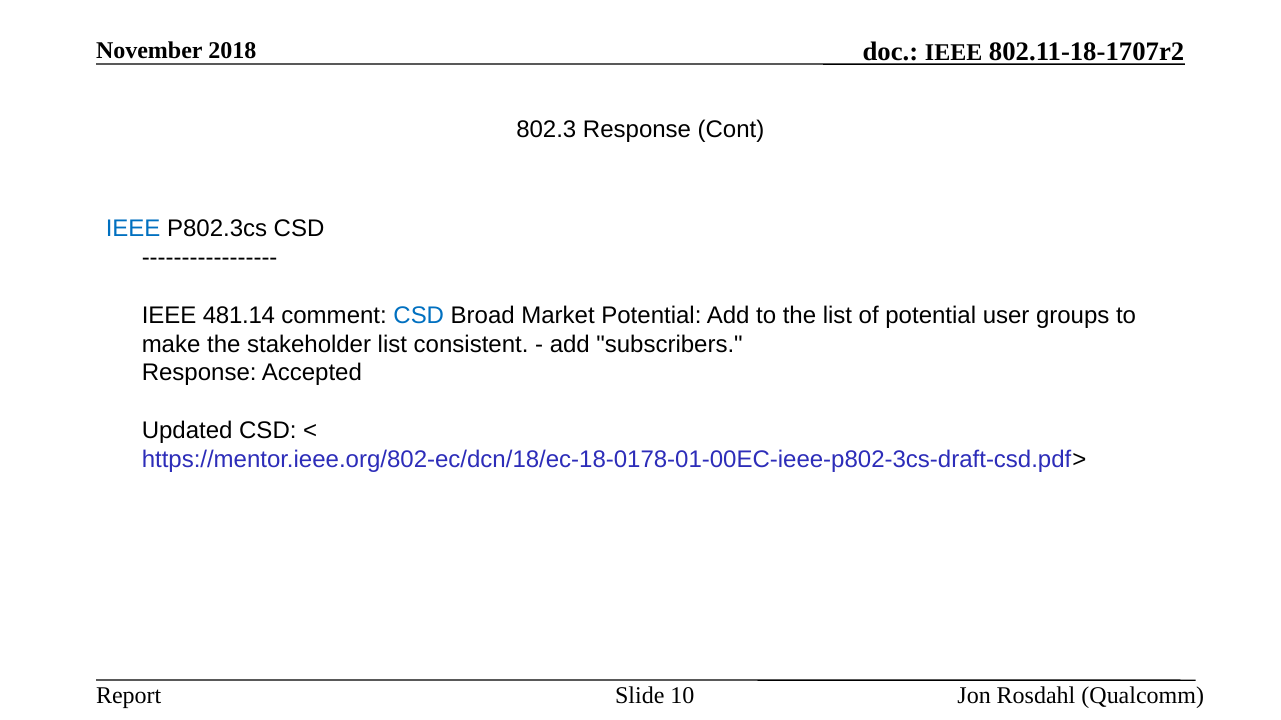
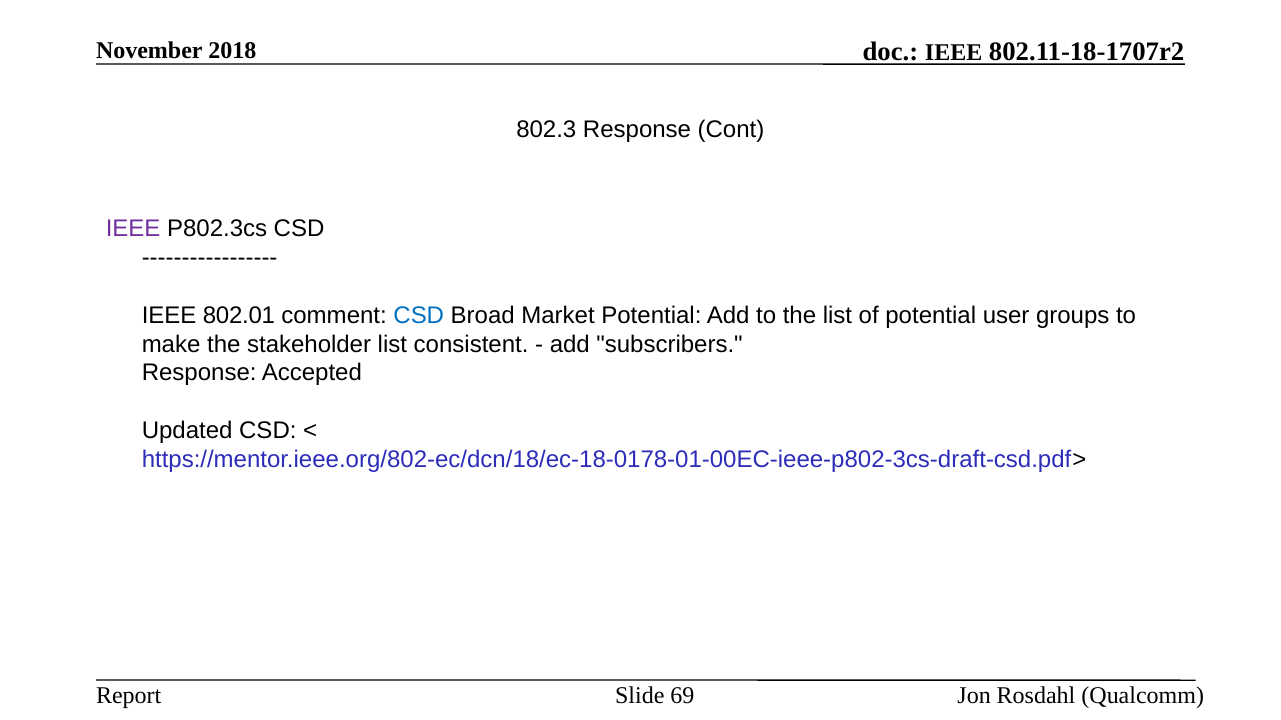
IEEE colour: blue -> purple (133, 229)
481.14: 481.14 -> 802.01 (239, 316)
10: 10 -> 69 (682, 696)
